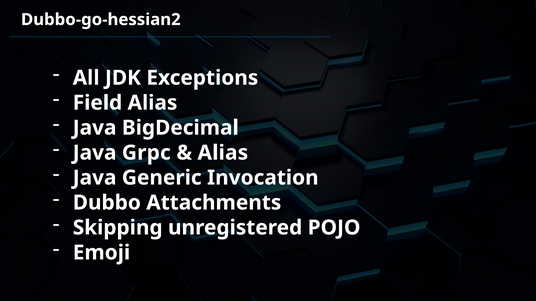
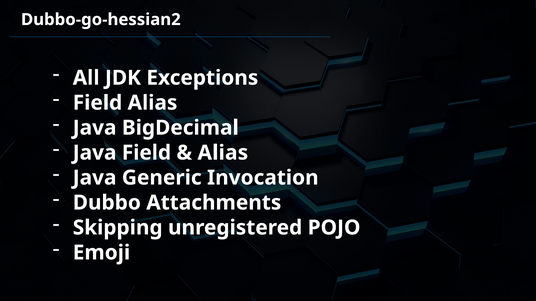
Java Grpc: Grpc -> Field (146, 153)
